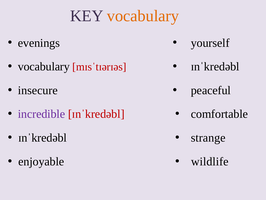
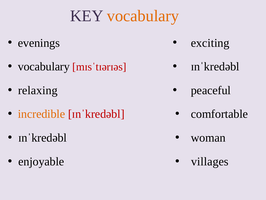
yourself: yourself -> exciting (210, 43)
insecure: insecure -> relaxing (38, 90)
incredible colour: purple -> orange (41, 114)
strange: strange -> woman (208, 137)
wildlife: wildlife -> villages (210, 161)
